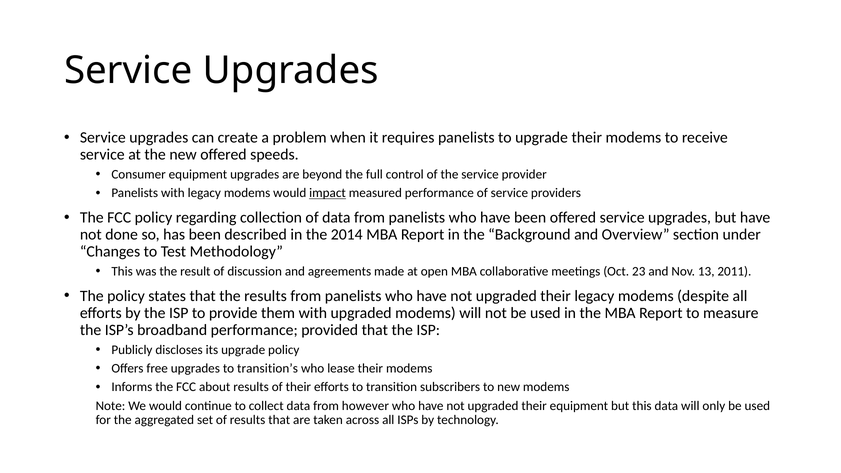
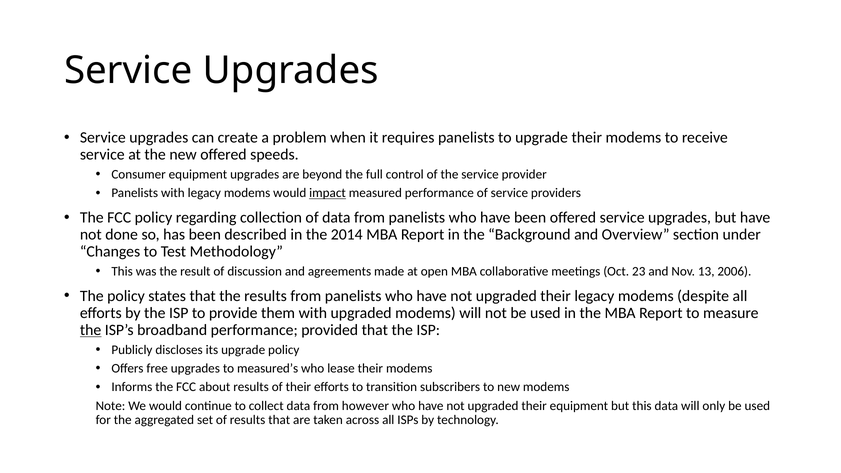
2011: 2011 -> 2006 (734, 272)
the underline: none -> present (91, 330)
transition’s: transition’s -> measured’s (268, 369)
